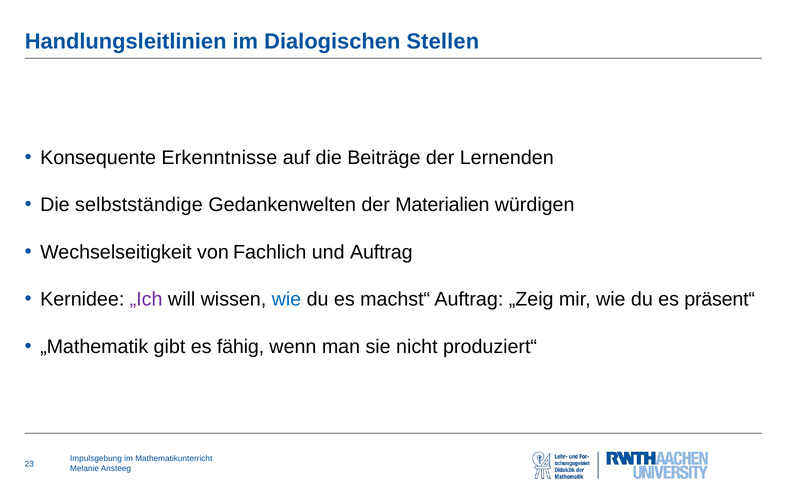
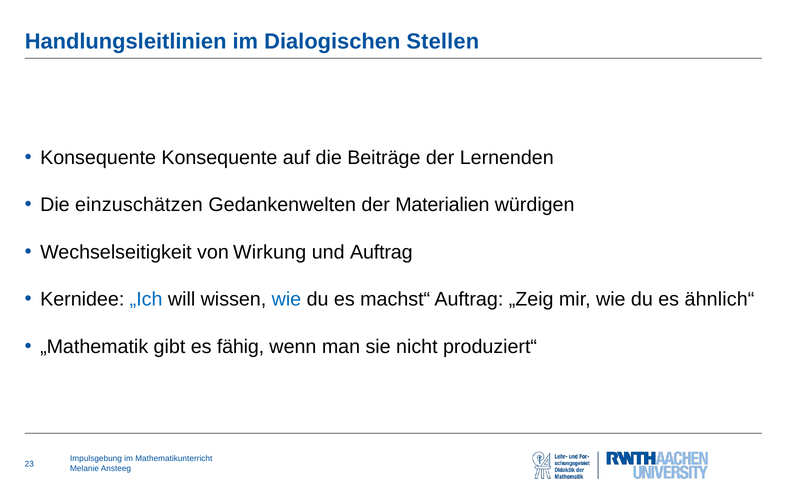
Konsequente Erkenntnisse: Erkenntnisse -> Konsequente (219, 158)
selbstständige: selbstständige -> einzuschätzen (139, 205)
Fachlich: Fachlich -> Wirkung (270, 252)
„Ich colour: purple -> blue (146, 299)
präsent“: präsent“ -> ähnlich“ (719, 299)
